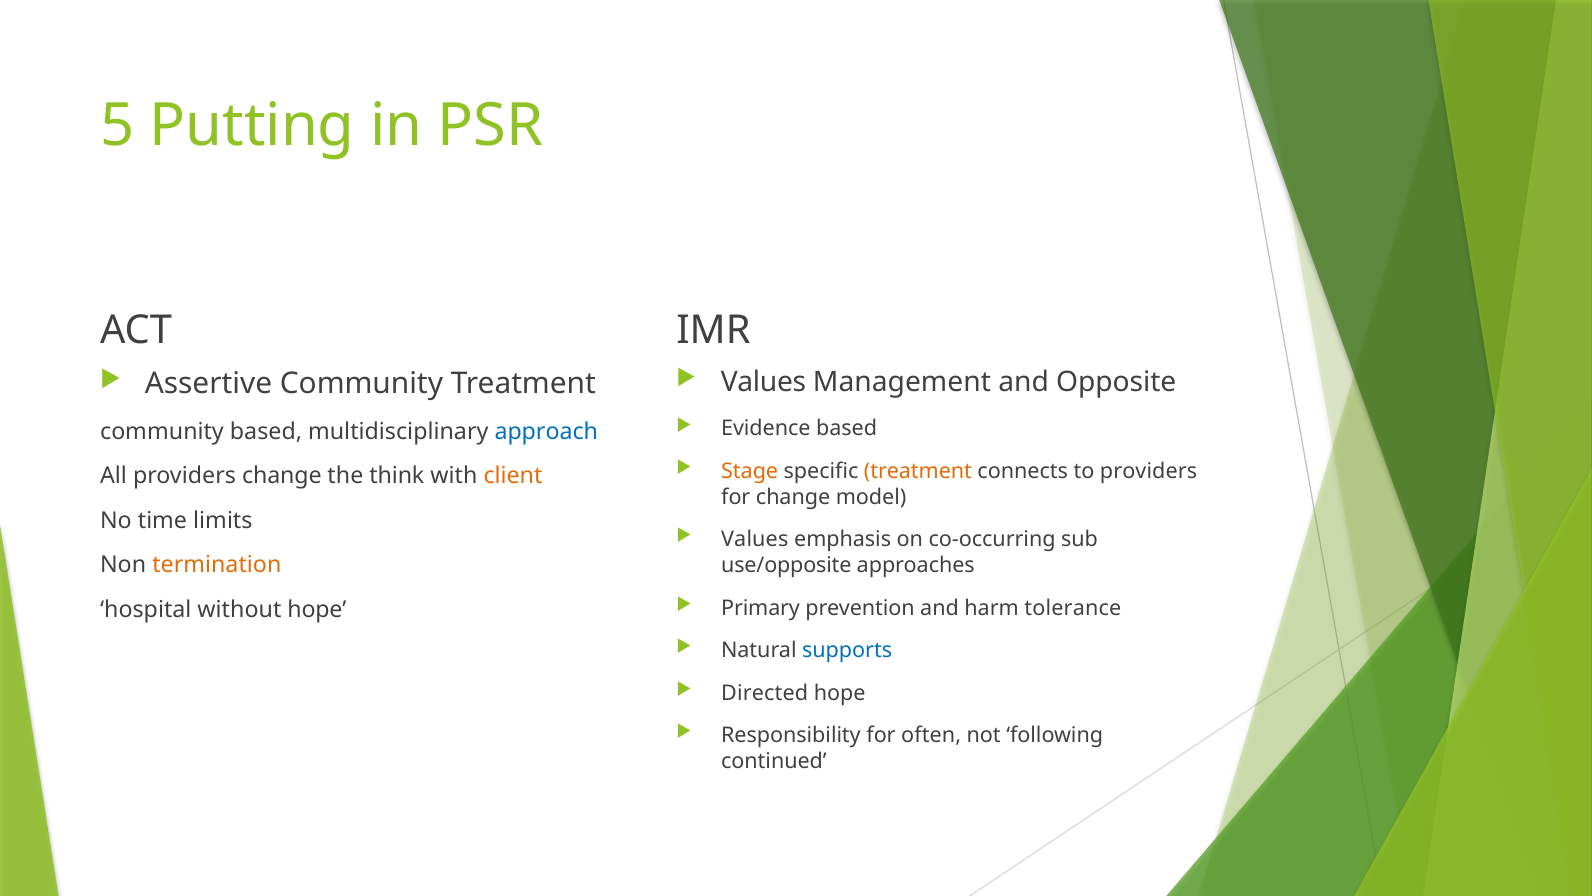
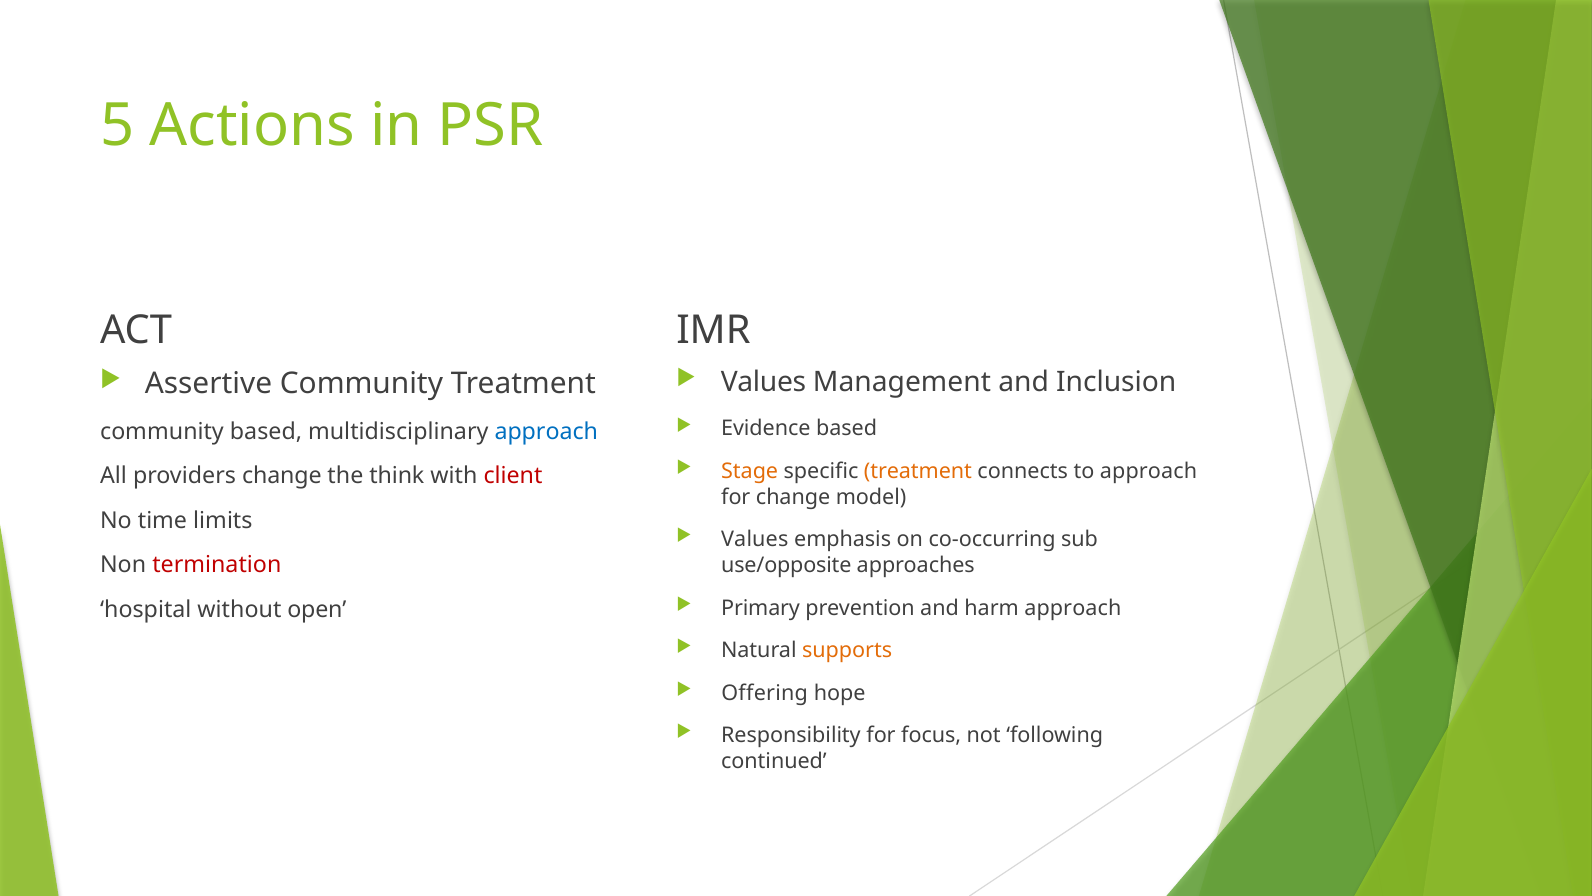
Putting: Putting -> Actions (252, 126)
Opposite: Opposite -> Inclusion (1116, 382)
to providers: providers -> approach (1149, 471)
client colour: orange -> red (513, 476)
termination colour: orange -> red (217, 565)
harm tolerance: tolerance -> approach (1073, 608)
without hope: hope -> open (317, 609)
supports colour: blue -> orange (847, 650)
Directed: Directed -> Offering (765, 693)
often: often -> focus (931, 735)
